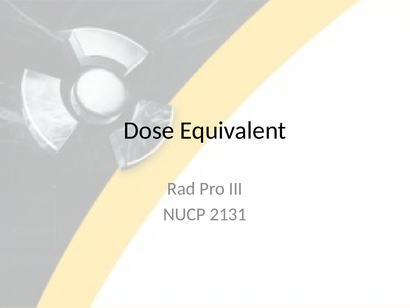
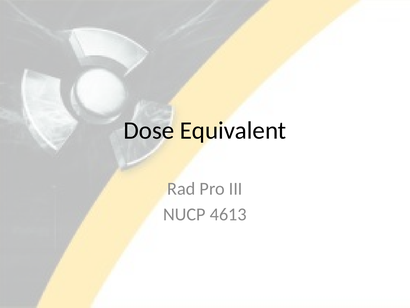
2131: 2131 -> 4613 (228, 214)
